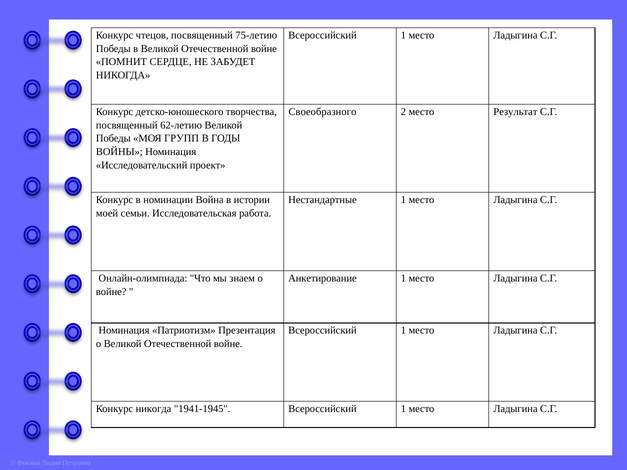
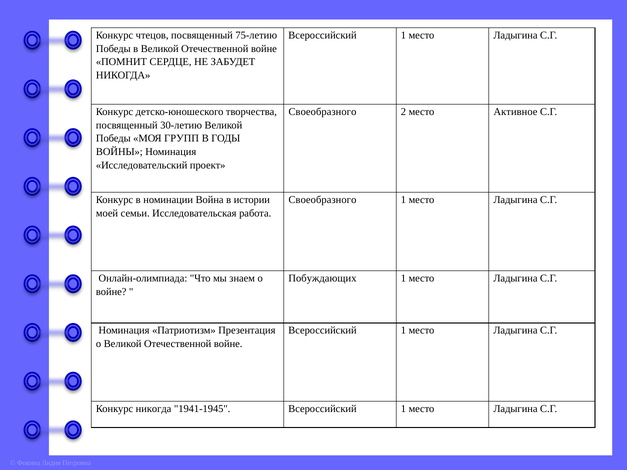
Результат: Результат -> Активное (515, 112)
62-летию: 62-летию -> 30-летию (181, 125)
Нестандартные: Нестандартные -> Своеобразного (322, 200)
Анкетирование: Анкетирование -> Побуждающих (322, 278)
